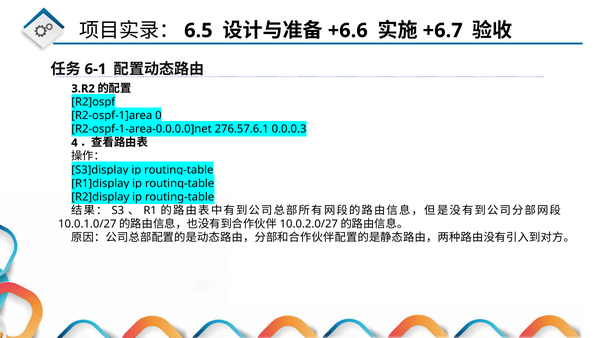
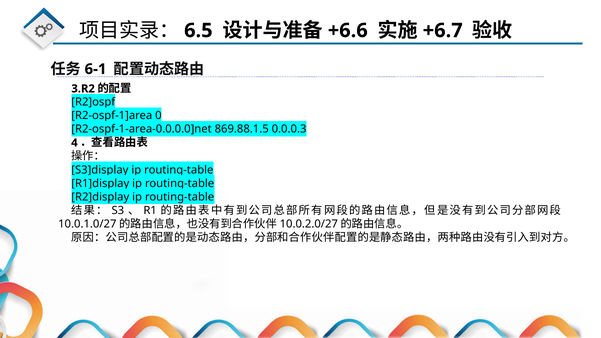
276.57.6.1: 276.57.6.1 -> 869.88.1.5 (242, 129)
